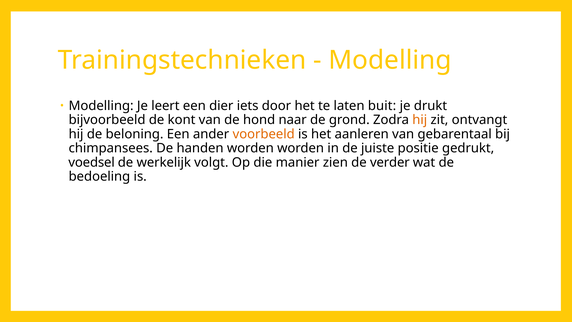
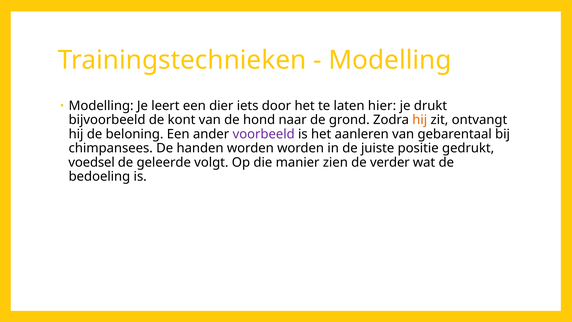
buit: buit -> hier (382, 106)
voorbeeld colour: orange -> purple (264, 134)
werkelijk: werkelijk -> geleerde (164, 162)
